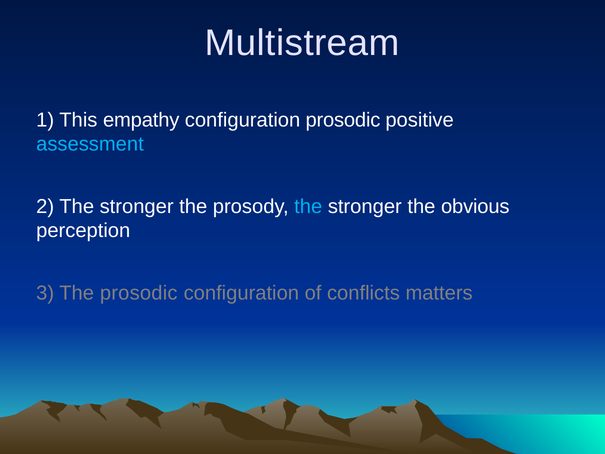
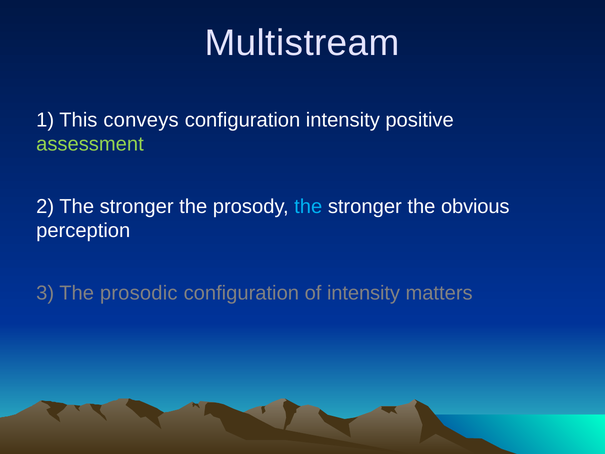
empathy: empathy -> conveys (141, 120)
configuration prosodic: prosodic -> intensity (343, 120)
assessment colour: light blue -> light green (90, 144)
of conflicts: conflicts -> intensity (364, 293)
